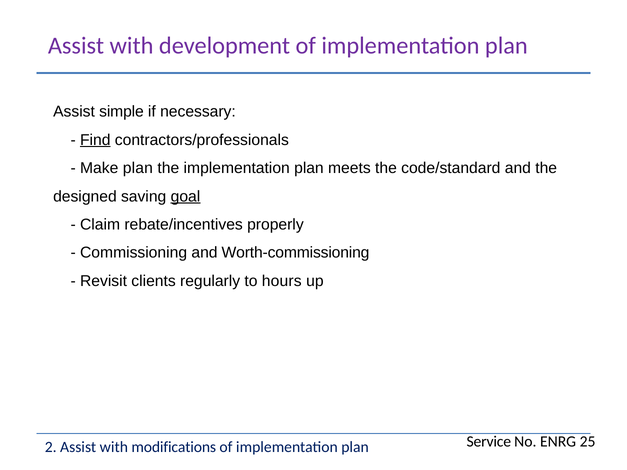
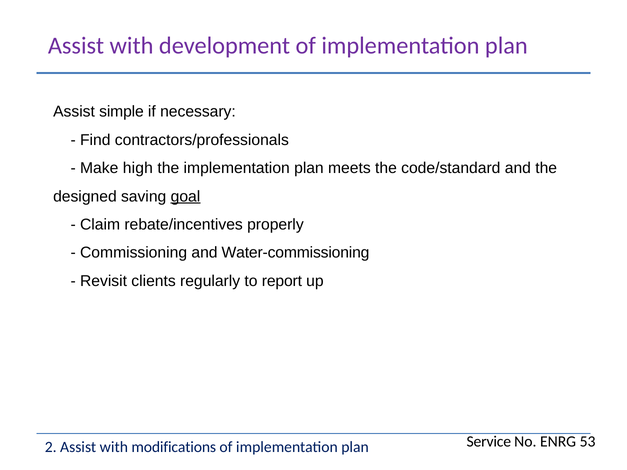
Find underline: present -> none (95, 140)
Make plan: plan -> high (138, 168)
Worth-commissioning: Worth-commissioning -> Water-commissioning (296, 253)
hours: hours -> report (282, 281)
25: 25 -> 53 (588, 442)
